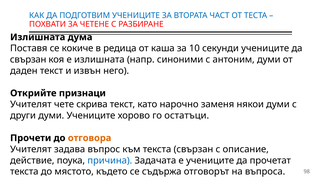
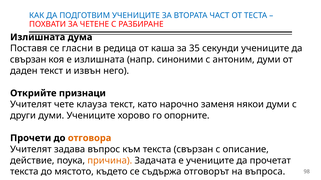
кокиче: кокиче -> гласни (77, 49)
10: 10 -> 35 (194, 49)
скрива: скрива -> клауза (92, 105)
остатъци: остатъци -> опорните (187, 116)
причина colour: blue -> orange (110, 161)
